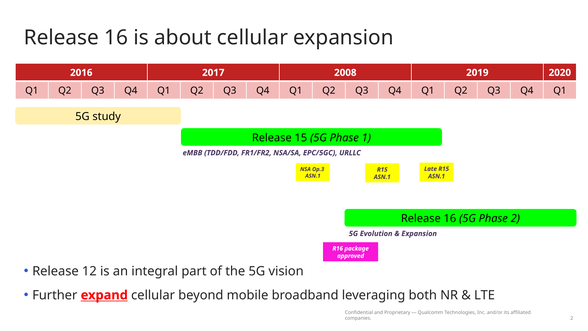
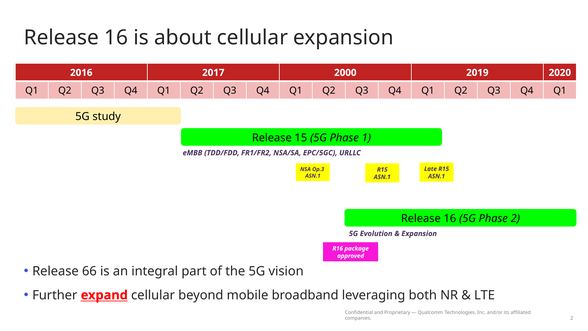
2008: 2008 -> 2000 (345, 73)
12: 12 -> 66 (89, 271)
